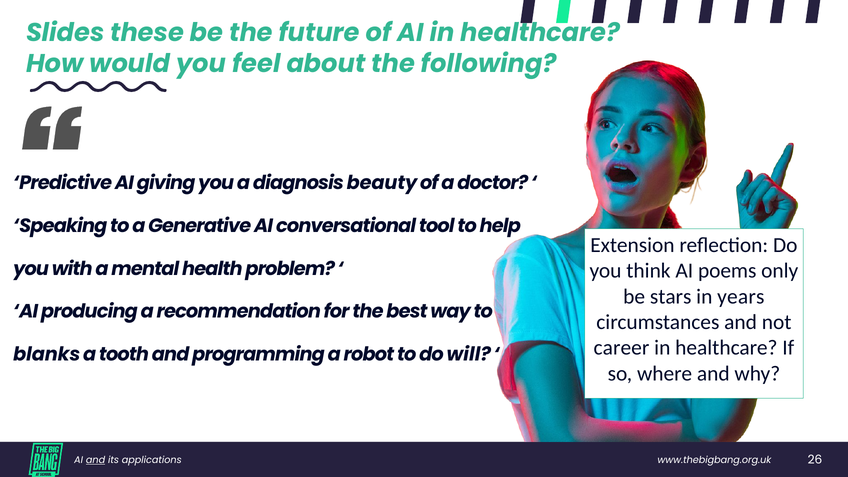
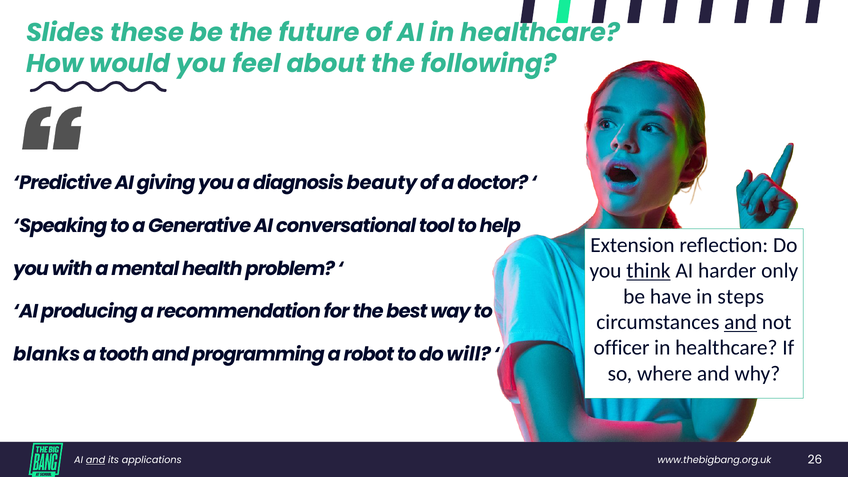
think underline: none -> present (648, 271)
poems: poems -> harder (727, 271)
stars: stars -> have (671, 297)
years: years -> steps (741, 297)
and underline: none -> present (741, 322)
career: career -> officer (622, 348)
